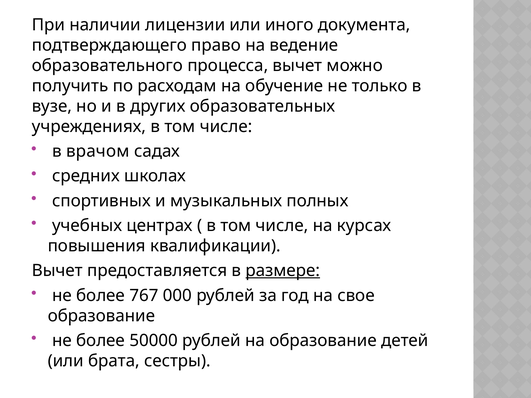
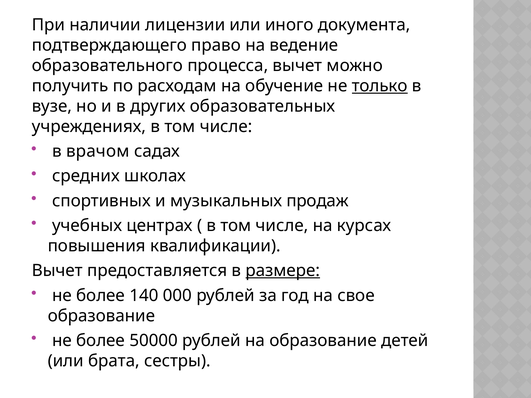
только underline: none -> present (380, 86)
полных: полных -> продаж (318, 201)
767: 767 -> 140 (144, 296)
